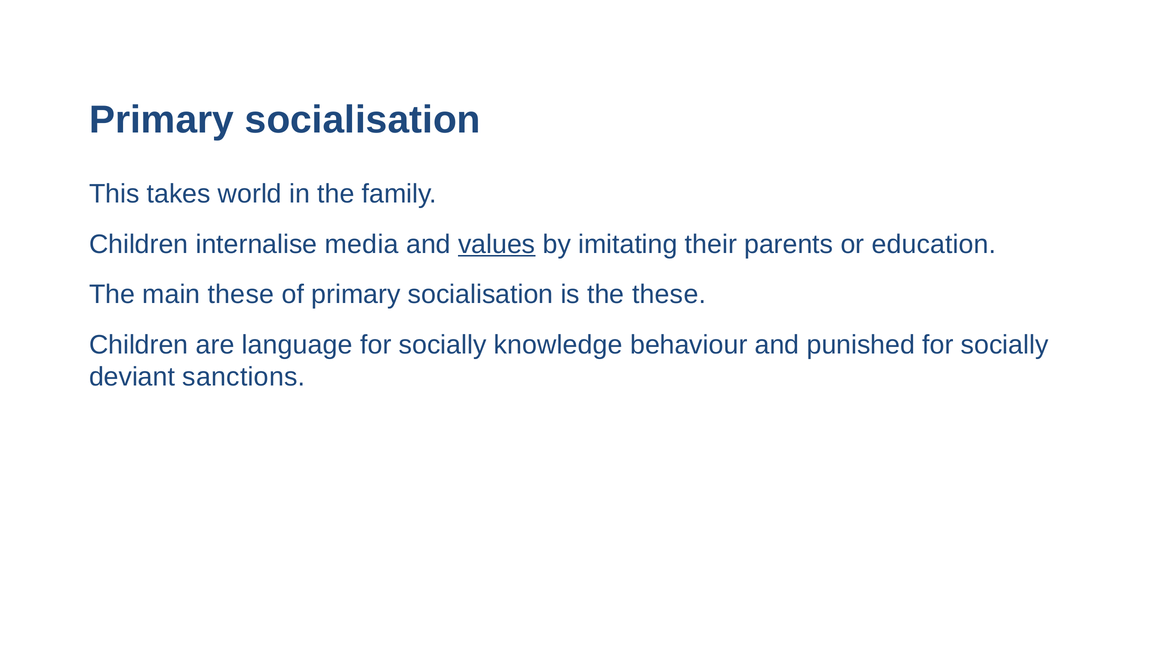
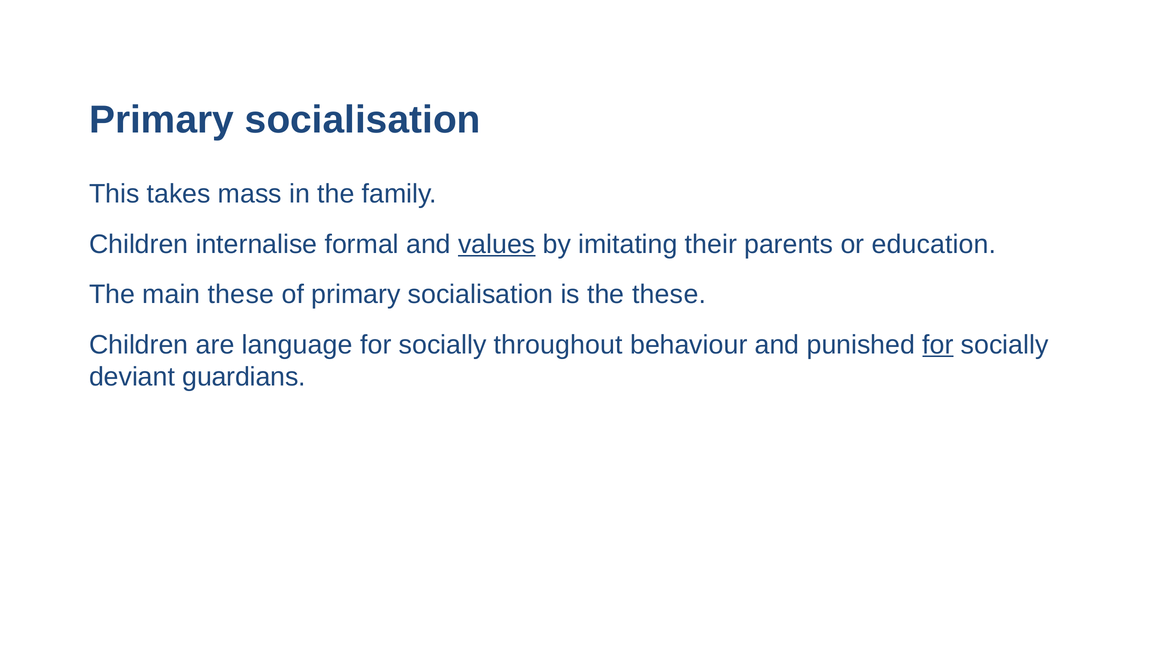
world: world -> mass (250, 194)
media: media -> formal (362, 244)
knowledge: knowledge -> throughout (558, 345)
for underline: none -> present (938, 345)
sanctions: sanctions -> guardians (244, 377)
